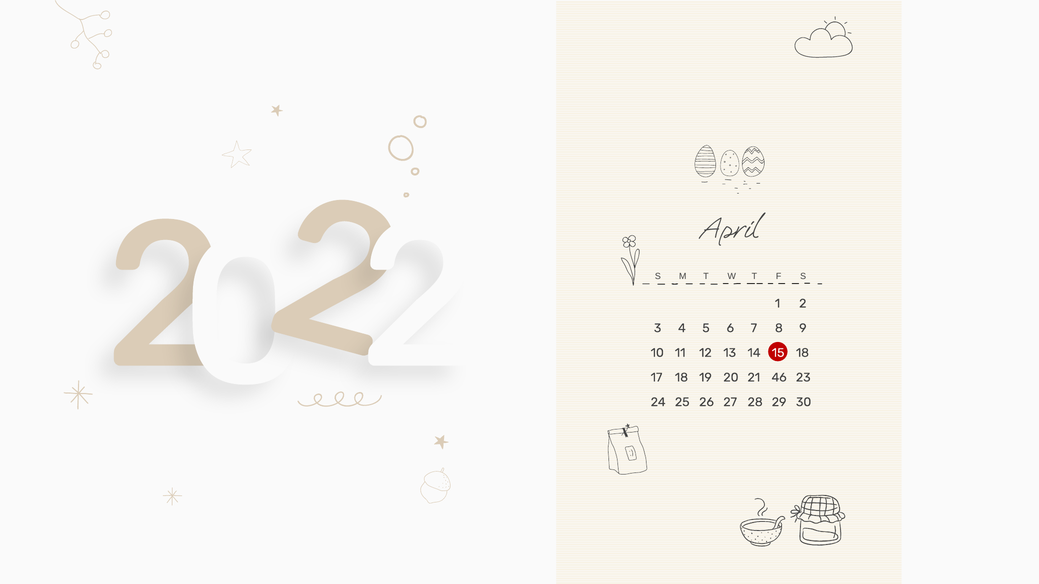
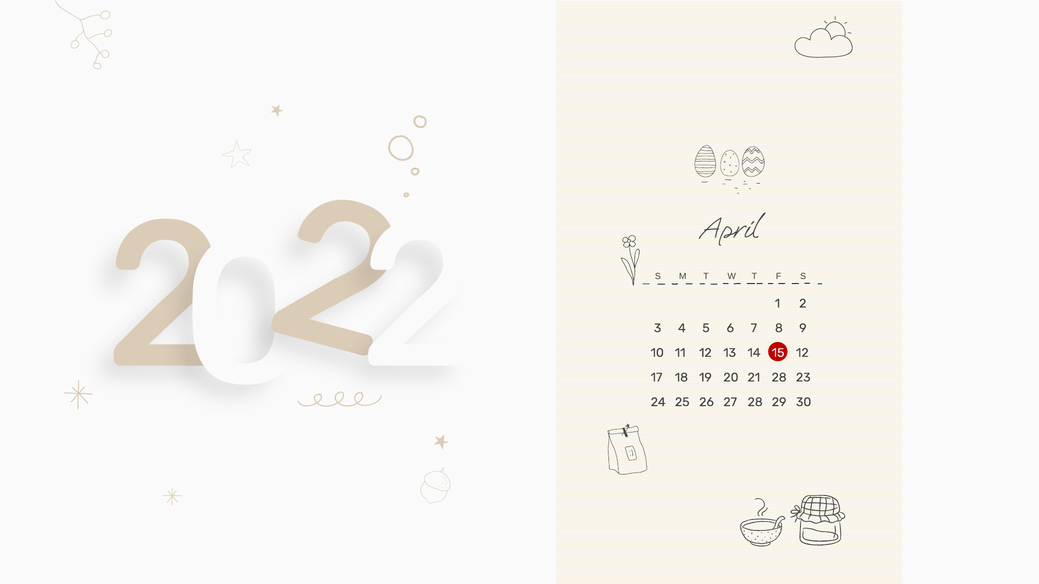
15 18: 18 -> 12 (802, 353)
21 46: 46 -> 28 (779, 378)
